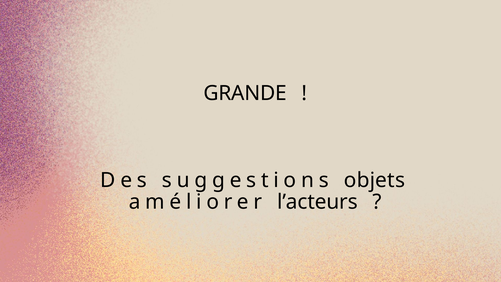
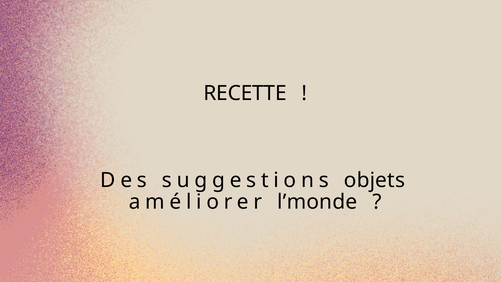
GRANDE: GRANDE -> RECETTE (245, 93)
l’acteurs: l’acteurs -> l’monde (317, 202)
